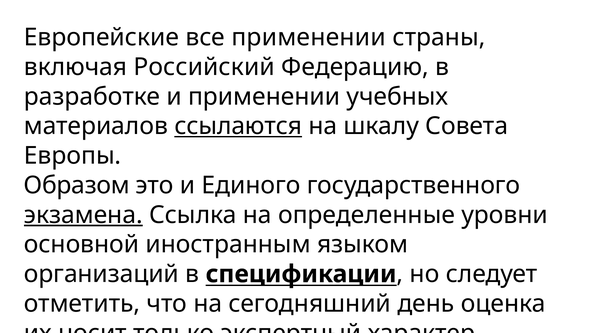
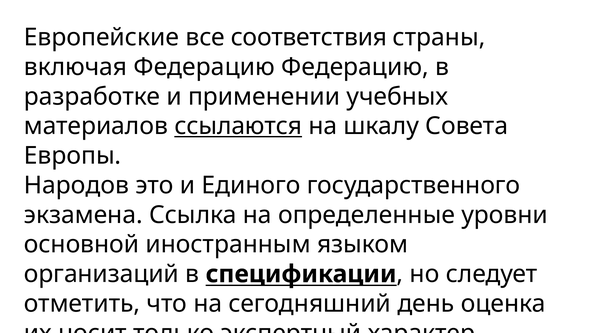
все применении: применении -> соответствия (309, 37)
включая Российский: Российский -> Федерацию (204, 67)
Образом: Образом -> Народов (77, 185)
экзамена underline: present -> none (83, 215)
